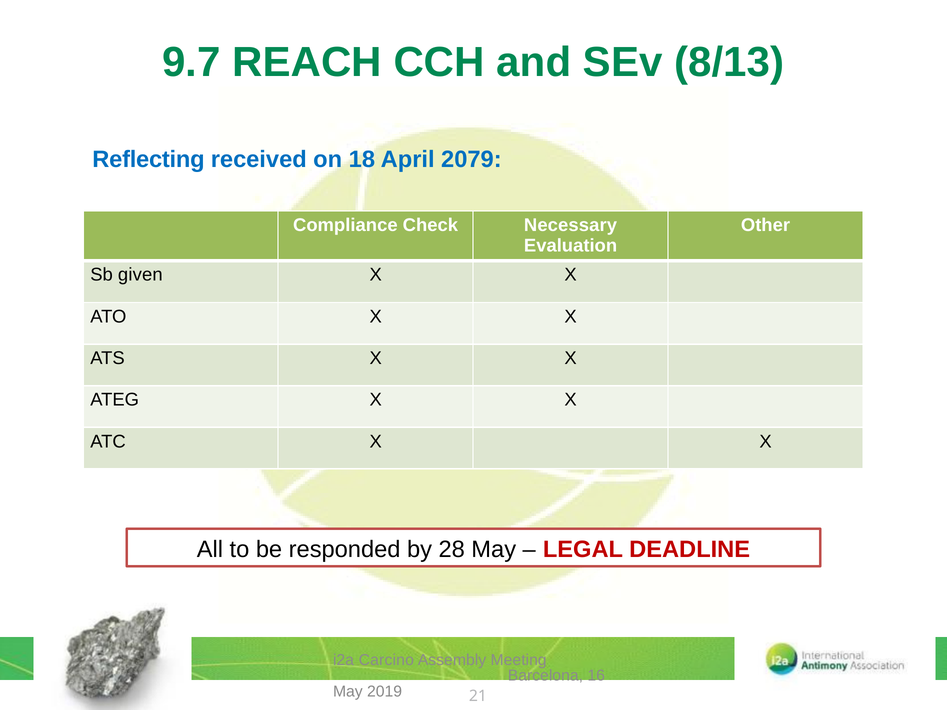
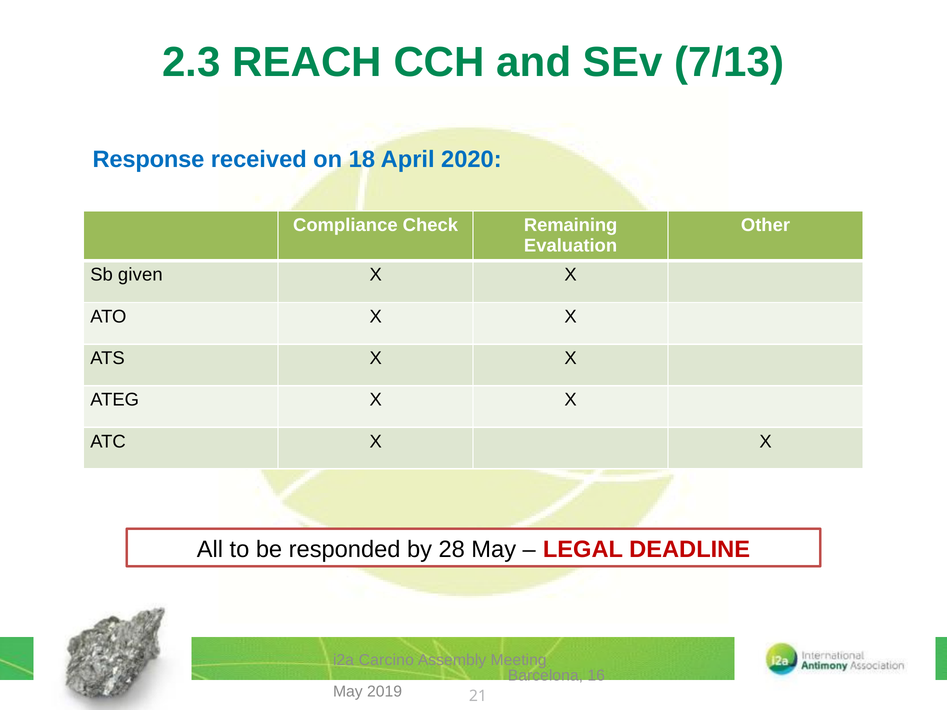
9.7: 9.7 -> 2.3 (191, 62)
8/13: 8/13 -> 7/13 (729, 62)
Reflecting: Reflecting -> Response (148, 159)
2079: 2079 -> 2020 (471, 159)
Necessary: Necessary -> Remaining (571, 225)
